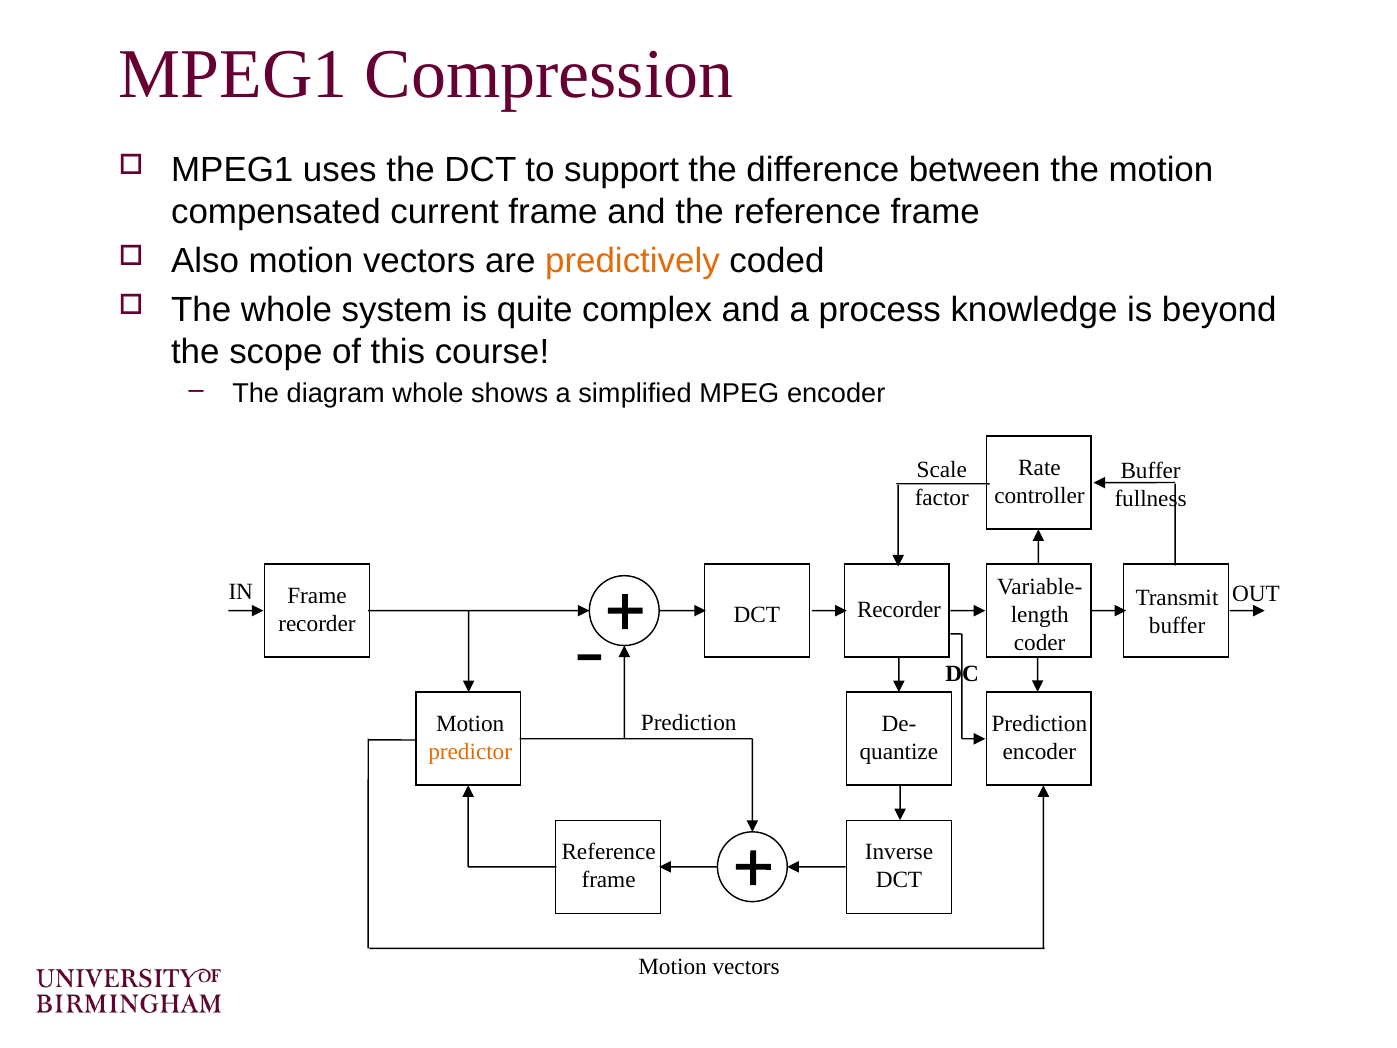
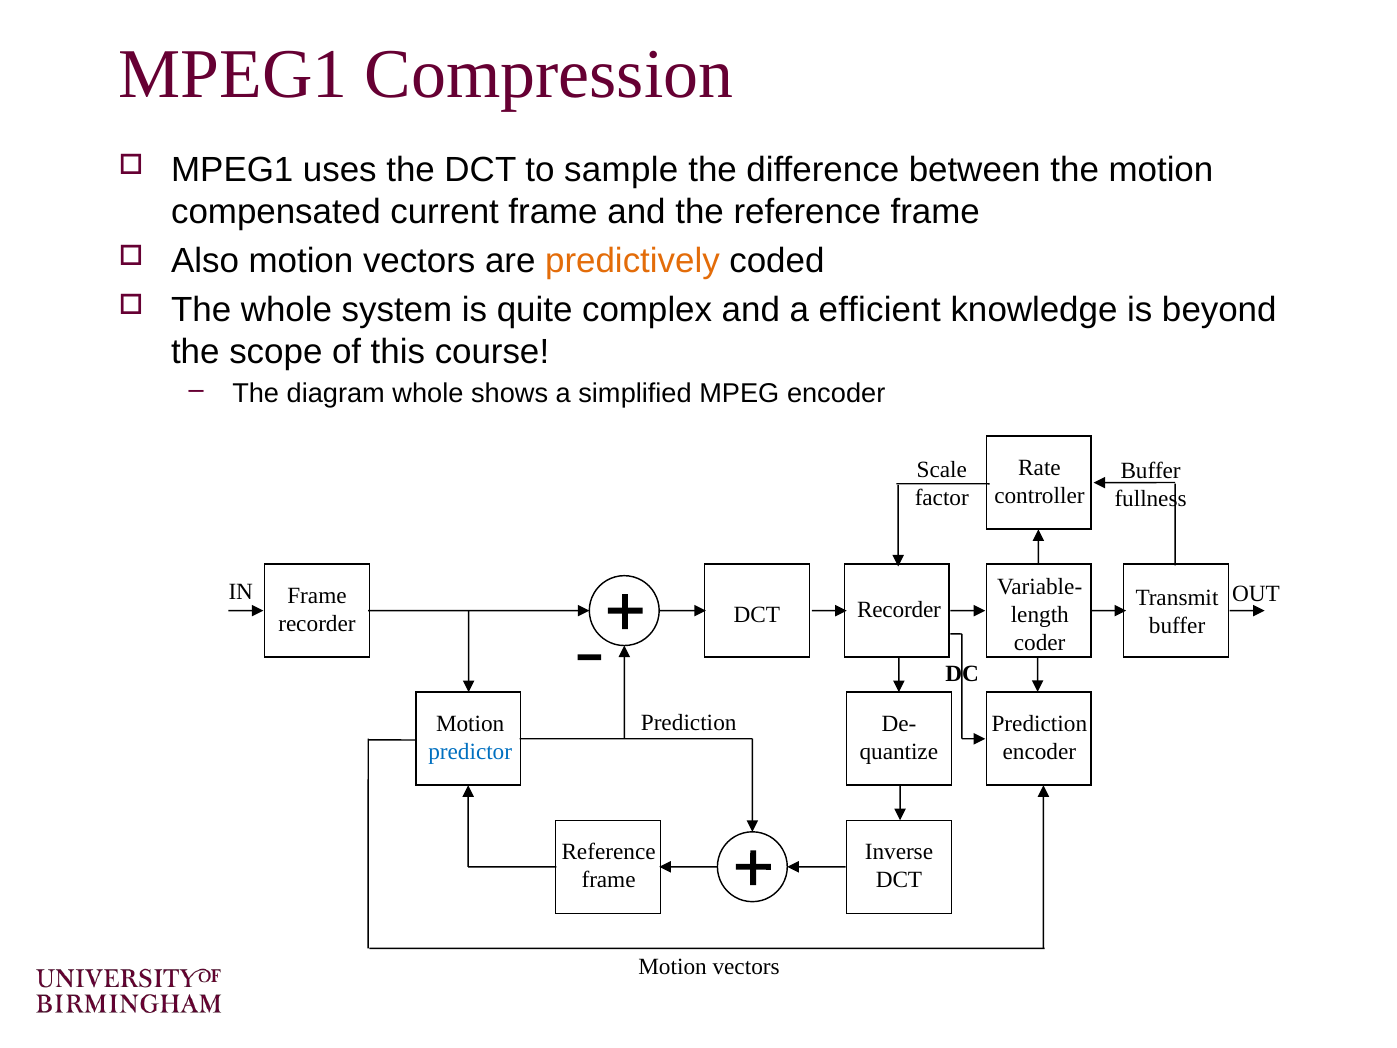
support: support -> sample (621, 170)
process: process -> efficient (880, 310)
predictor colour: orange -> blue (470, 752)
